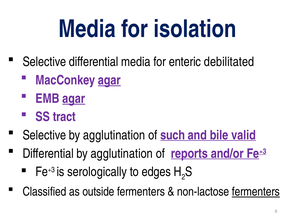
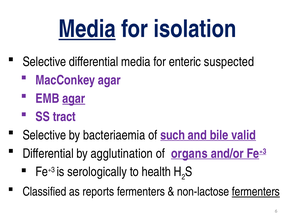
Media underline: none -> present (87, 29)
debilitated: debilitated -> suspected (229, 62)
agar underline: present -> none (109, 80)
Selective by agglutination: agglutination -> bacteriaemia (114, 135)
reports: reports -> organs (189, 154)
edges: edges -> health (156, 172)
outside: outside -> reports (98, 192)
